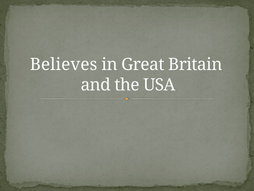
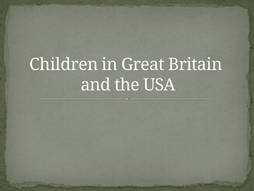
Believes: Believes -> Children (64, 64)
